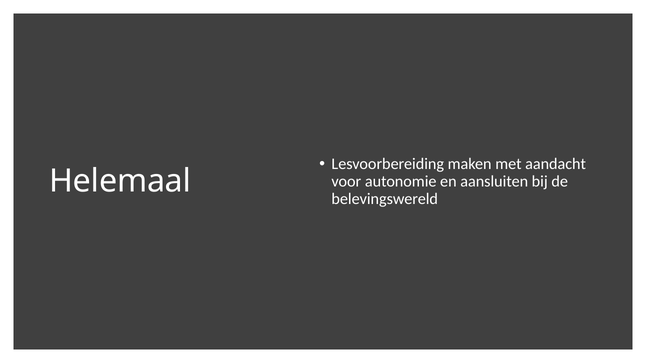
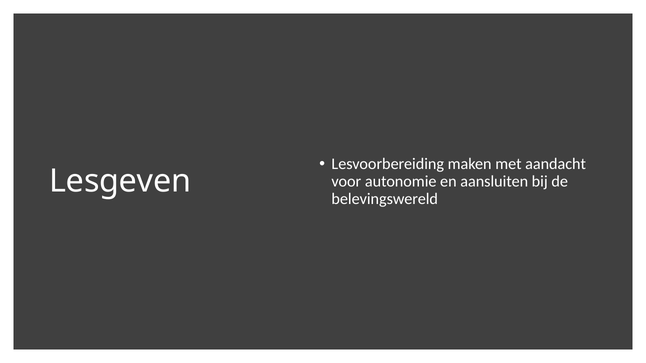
Helemaal: Helemaal -> Lesgeven (120, 181)
